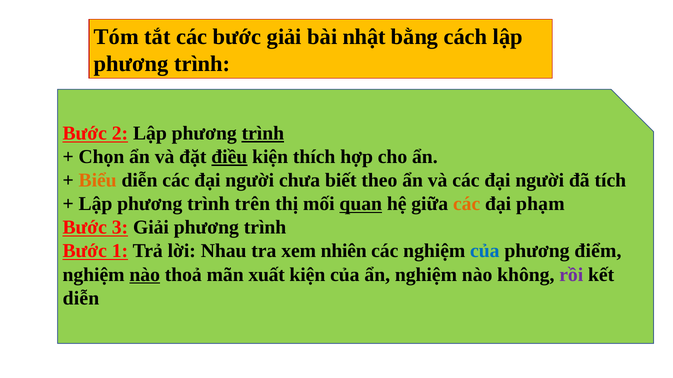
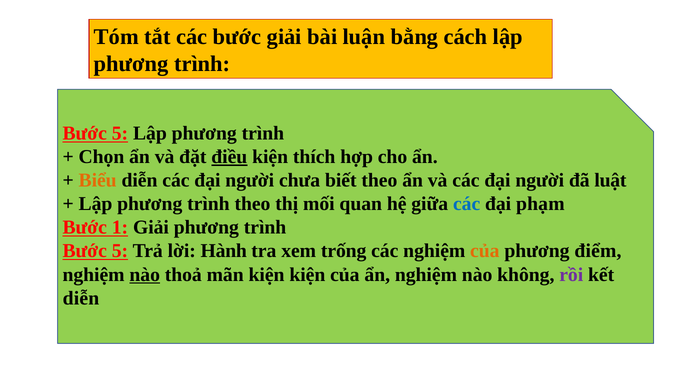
nhật: nhật -> luận (364, 37)
2: 2 -> 5 (120, 134)
trình underline: present -> none (263, 134)
tích: tích -> luật (610, 181)
trình trên: trên -> theo (252, 204)
quan underline: present -> none (361, 204)
các colour: orange -> blue (467, 204)
3: 3 -> 1 (120, 228)
1: 1 -> 5 (120, 251)
Nhau: Nhau -> Hành (224, 251)
nhiên: nhiên -> trống (344, 251)
của colour: blue -> orange (485, 251)
mãn xuất: xuất -> kiện (267, 275)
